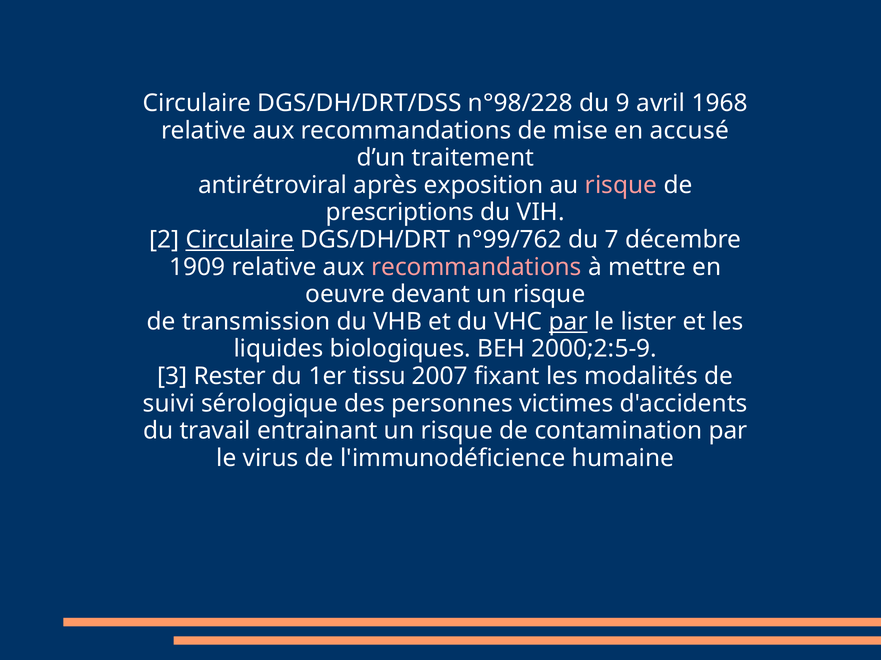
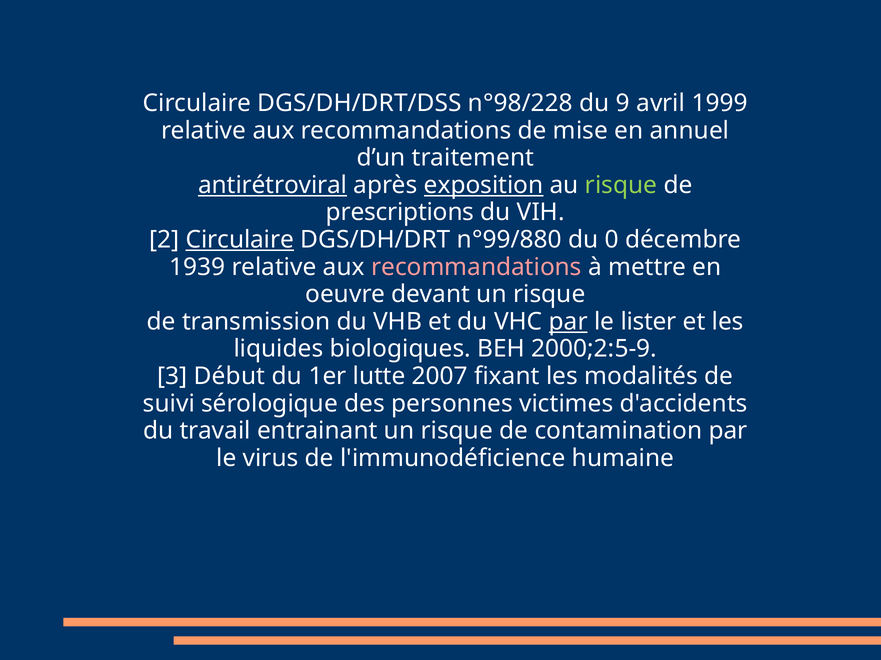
1968: 1968 -> 1999 (720, 103)
accusé: accusé -> annuel (689, 131)
antirétroviral underline: none -> present (273, 185)
exposition underline: none -> present (484, 185)
risque colour: pink -> light green (621, 185)
n°99/762: n°99/762 -> n°99/880 (509, 240)
7: 7 -> 0 (612, 240)
1909: 1909 -> 1939 (197, 267)
Rester: Rester -> Début (229, 377)
tissu: tissu -> lutte (379, 377)
